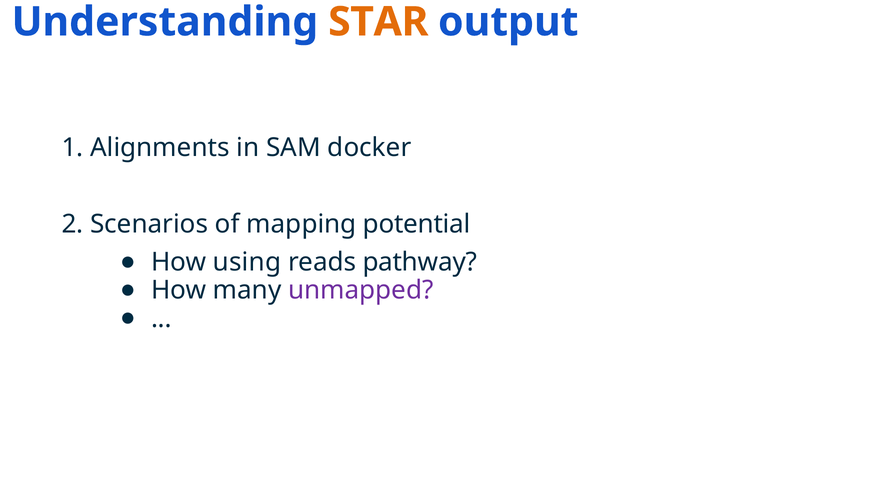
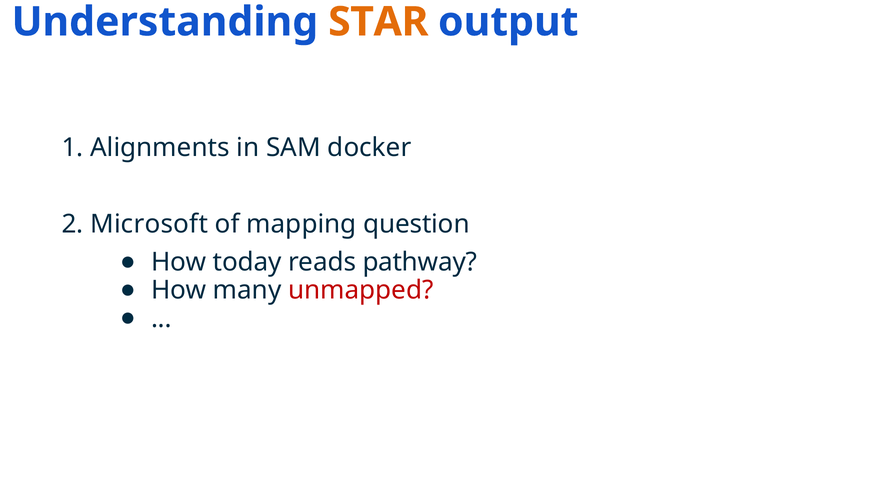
Scenarios: Scenarios -> Microsoft (149, 224)
potential: potential -> question (416, 224)
using: using -> today (247, 262)
unmapped colour: purple -> red (361, 291)
